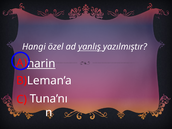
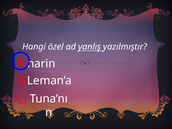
narin underline: present -> none (41, 64)
